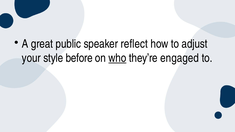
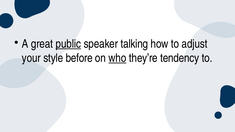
public underline: none -> present (68, 44)
reflect: reflect -> talking (134, 44)
engaged: engaged -> tendency (180, 58)
